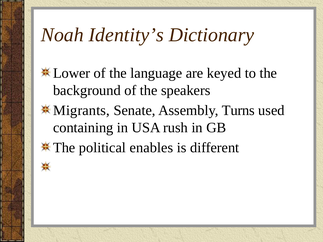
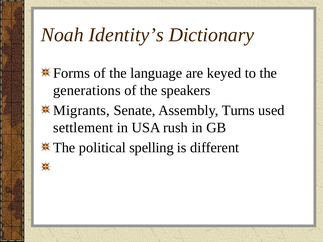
Lower: Lower -> Forms (72, 73)
background: background -> generations (87, 90)
containing: containing -> settlement (83, 128)
enables: enables -> spelling (152, 148)
